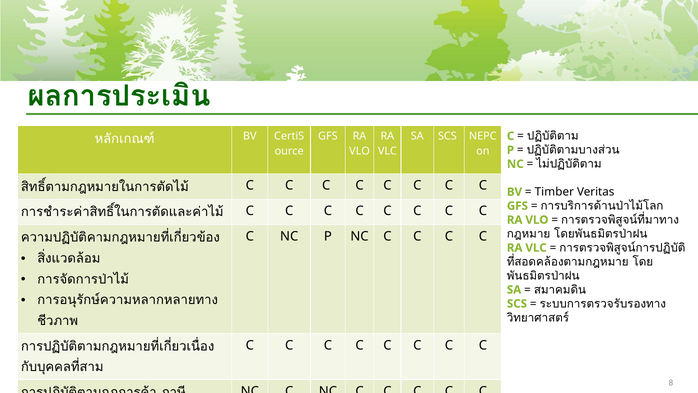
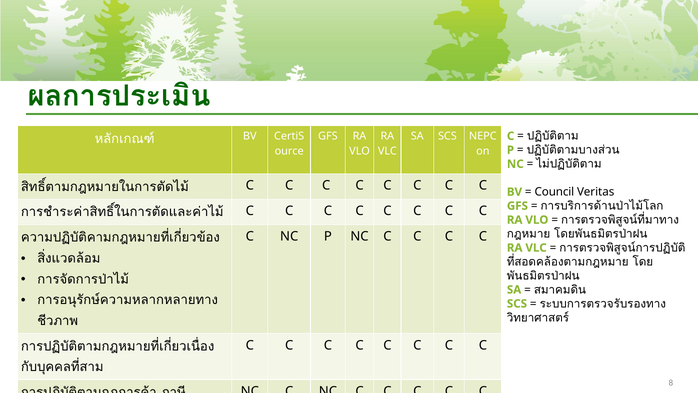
Timber: Timber -> Council (554, 192)
